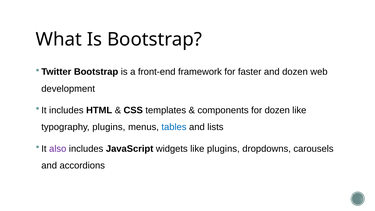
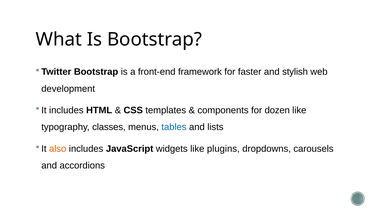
and dozen: dozen -> stylish (295, 72)
typography plugins: plugins -> classes (109, 127)
also colour: purple -> orange (58, 149)
